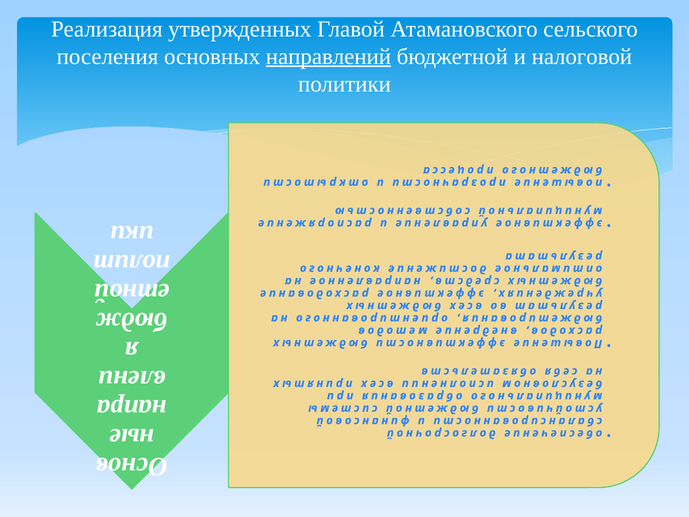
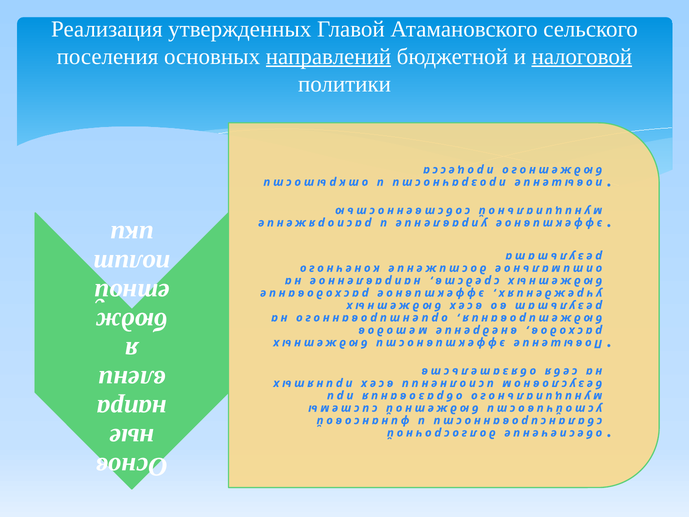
налоговой underline: none -> present (582, 56)
